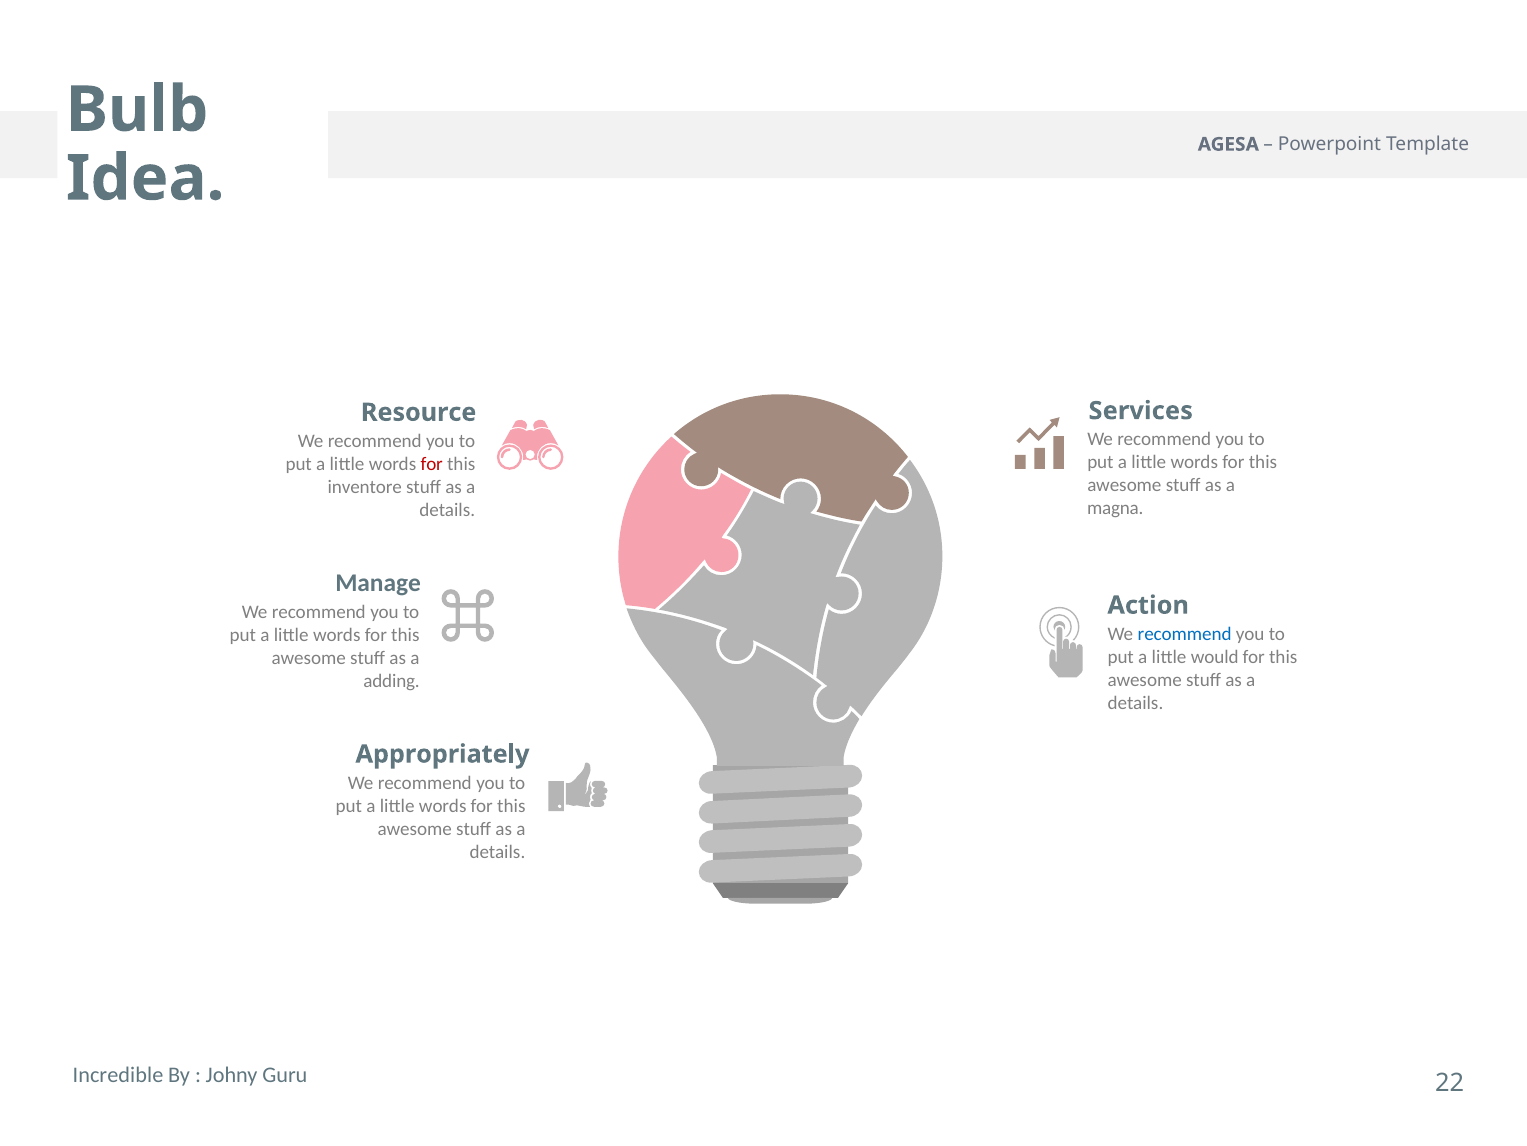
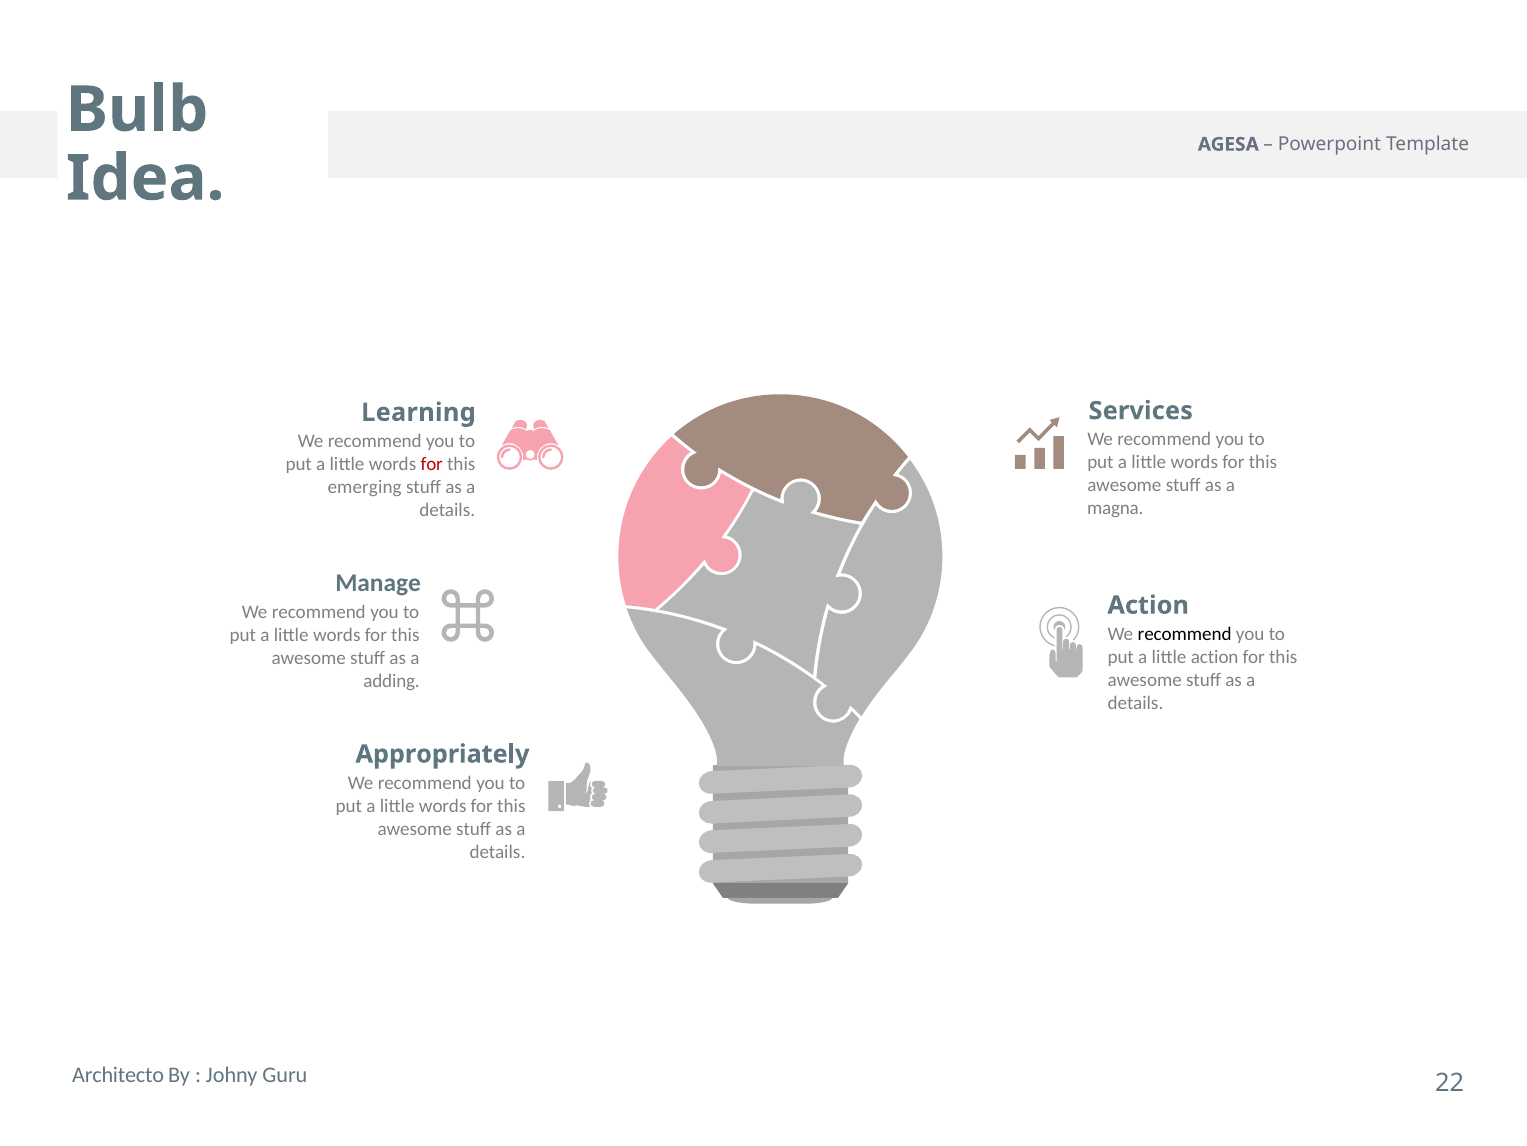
Resource: Resource -> Learning (418, 412)
inventore: inventore -> emerging (365, 487)
recommend colour: blue -> black (1185, 634)
little would: would -> action (1215, 657)
Incredible: Incredible -> Architecto (118, 1075)
